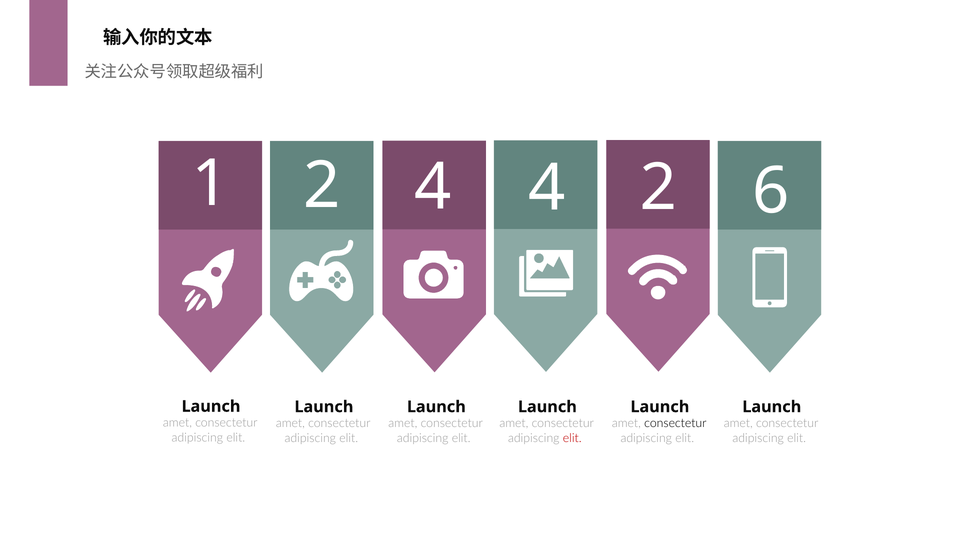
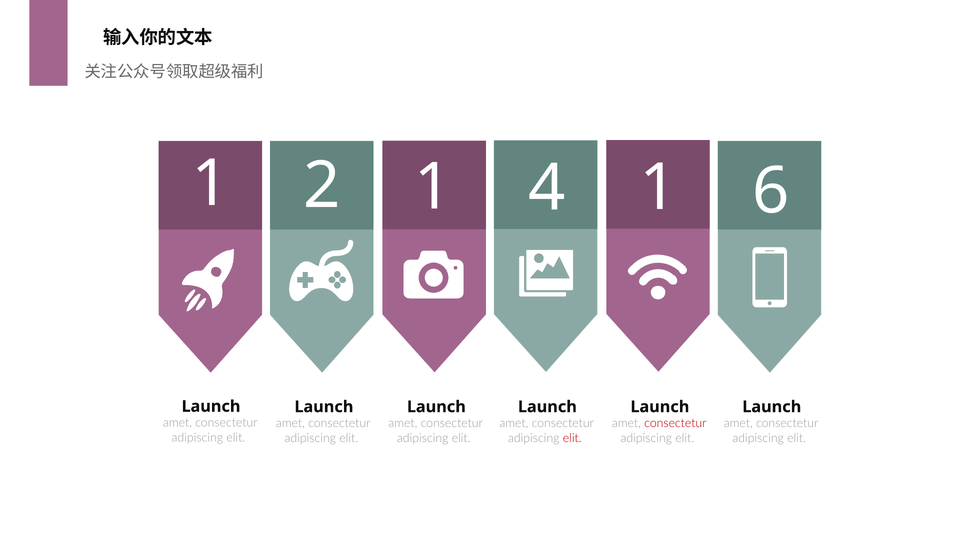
2 4: 4 -> 1 (433, 187)
4 2: 2 -> 1 (658, 188)
consectetur colour: black -> red (675, 423)
